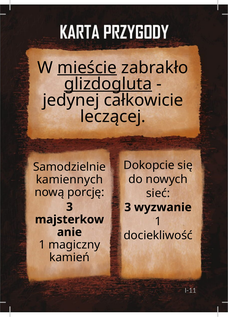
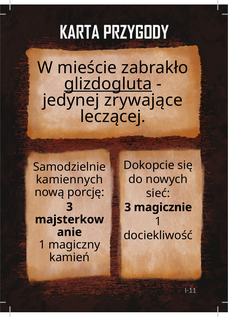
mieście underline: present -> none (87, 68)
całkowicie: całkowicie -> zrywające (143, 100)
wyzwanie: wyzwanie -> magicznie (163, 208)
